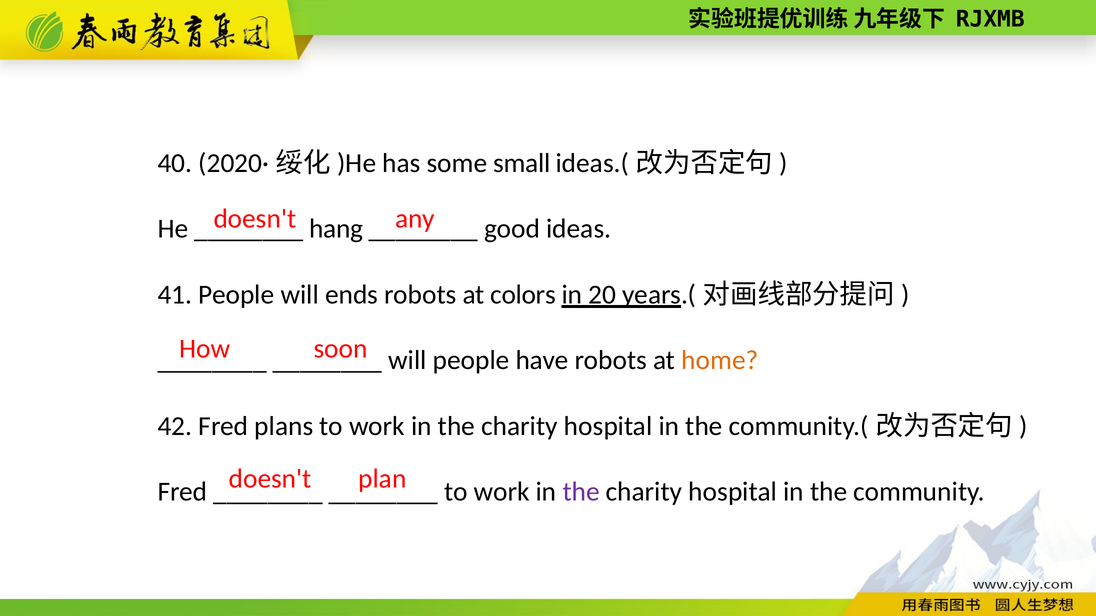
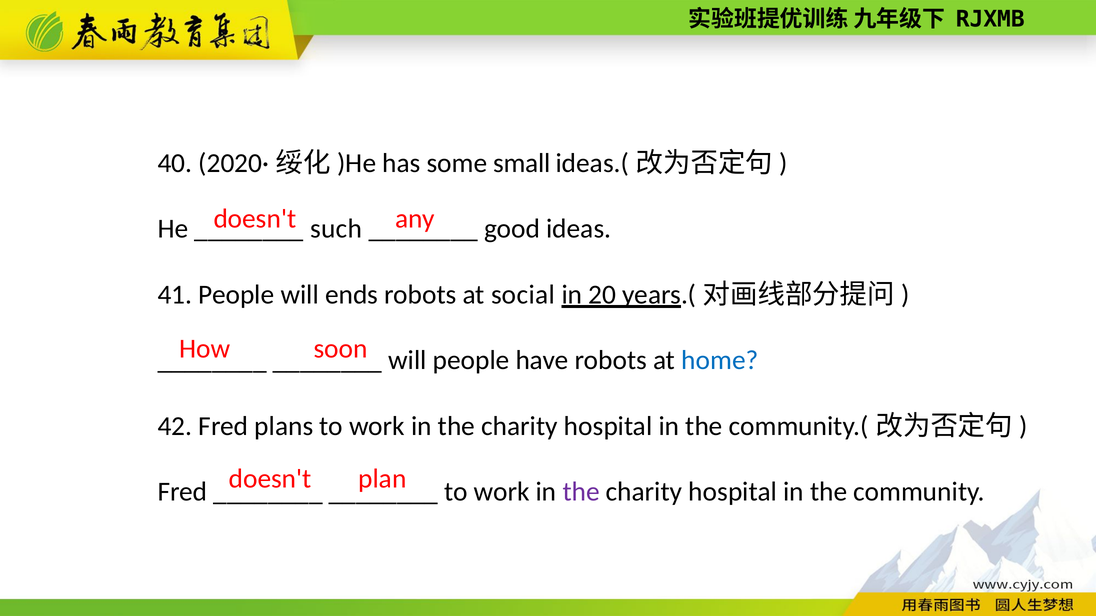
hang: hang -> such (336, 229)
colors: colors -> social (523, 295)
home colour: orange -> blue (720, 361)
